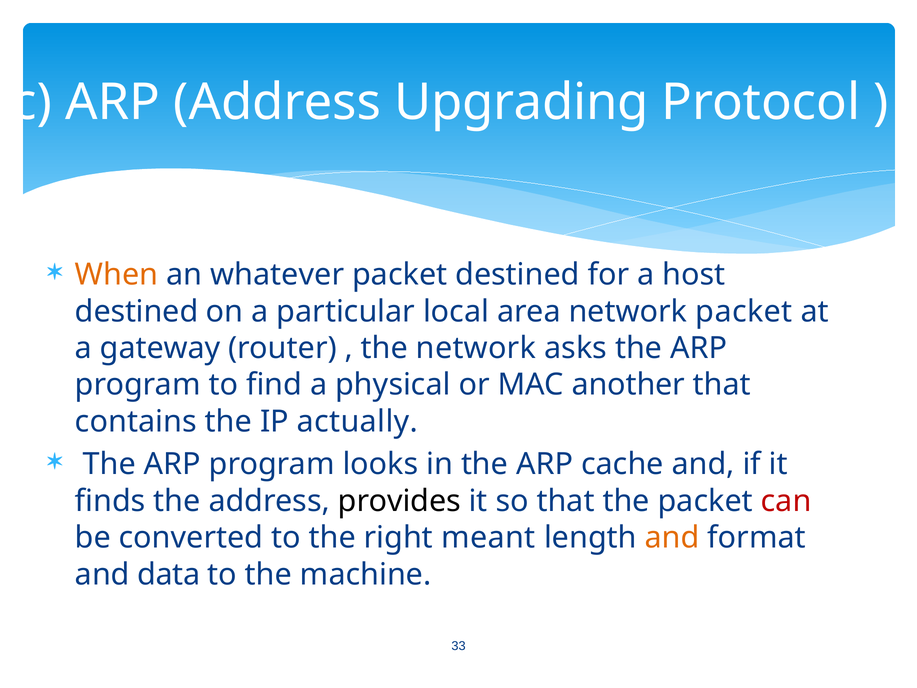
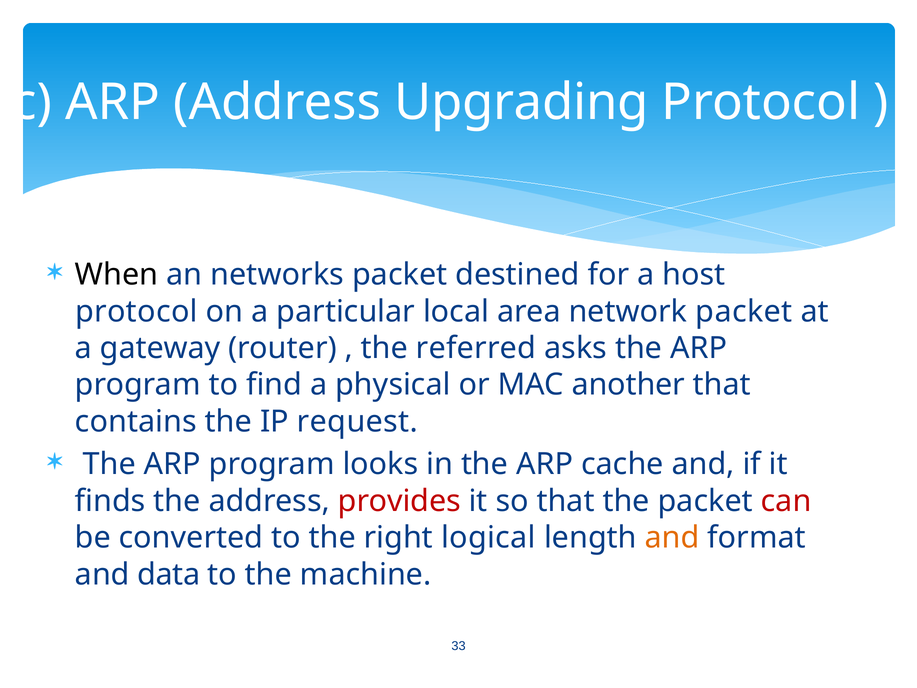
When colour: orange -> black (117, 275)
whatever: whatever -> networks (277, 275)
destined: destined -> protocol (136, 311)
the network: network -> referred (476, 348)
actually: actually -> request (357, 421)
provides colour: black -> red (399, 501)
meant: meant -> logical (488, 538)
